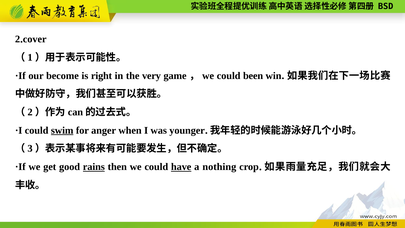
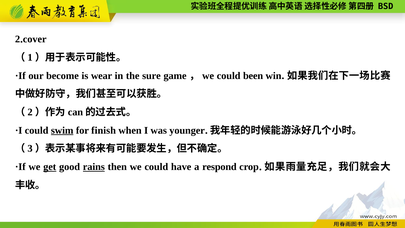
right: right -> wear (102, 76)
very: very -> sure (151, 76)
anger: anger -> finish (104, 130)
get underline: none -> present (50, 167)
have underline: present -> none (181, 167)
nothing: nothing -> respond (219, 167)
